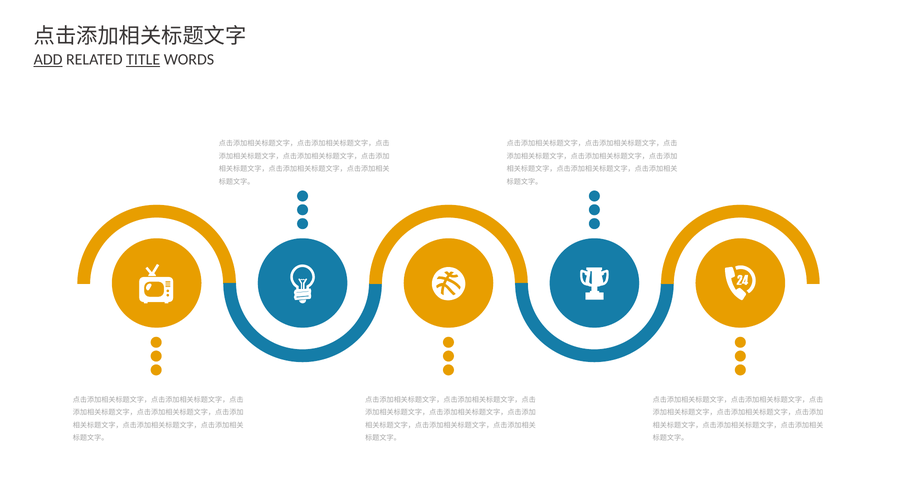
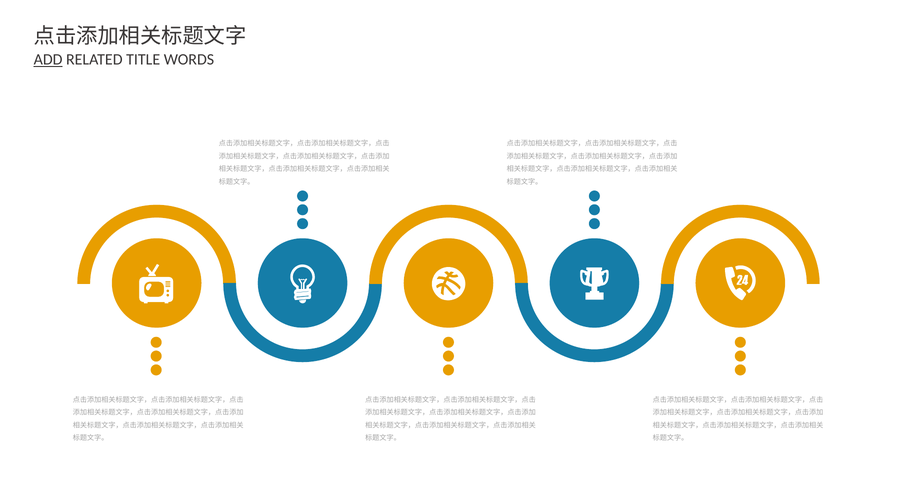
TITLE underline: present -> none (143, 60)
